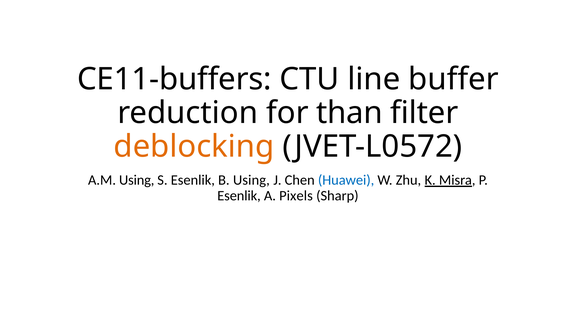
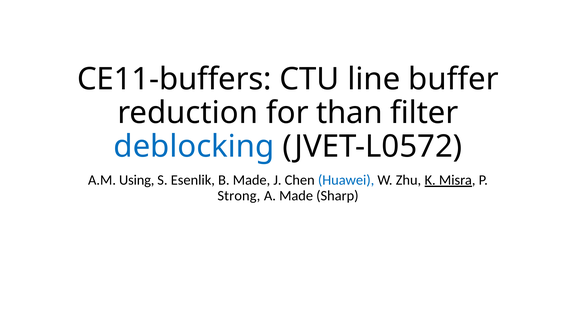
deblocking colour: orange -> blue (194, 147)
B Using: Using -> Made (252, 180)
Esenlik: Esenlik -> Strong (239, 196)
A Pixels: Pixels -> Made (296, 196)
